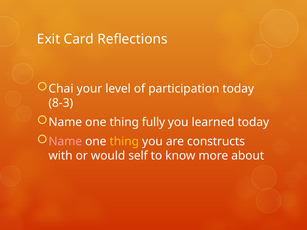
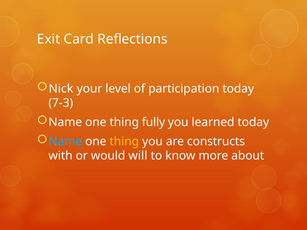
Chai: Chai -> Nick (61, 89)
8-3: 8-3 -> 7-3 (61, 103)
Name colour: pink -> light blue (65, 142)
self: self -> will (138, 156)
